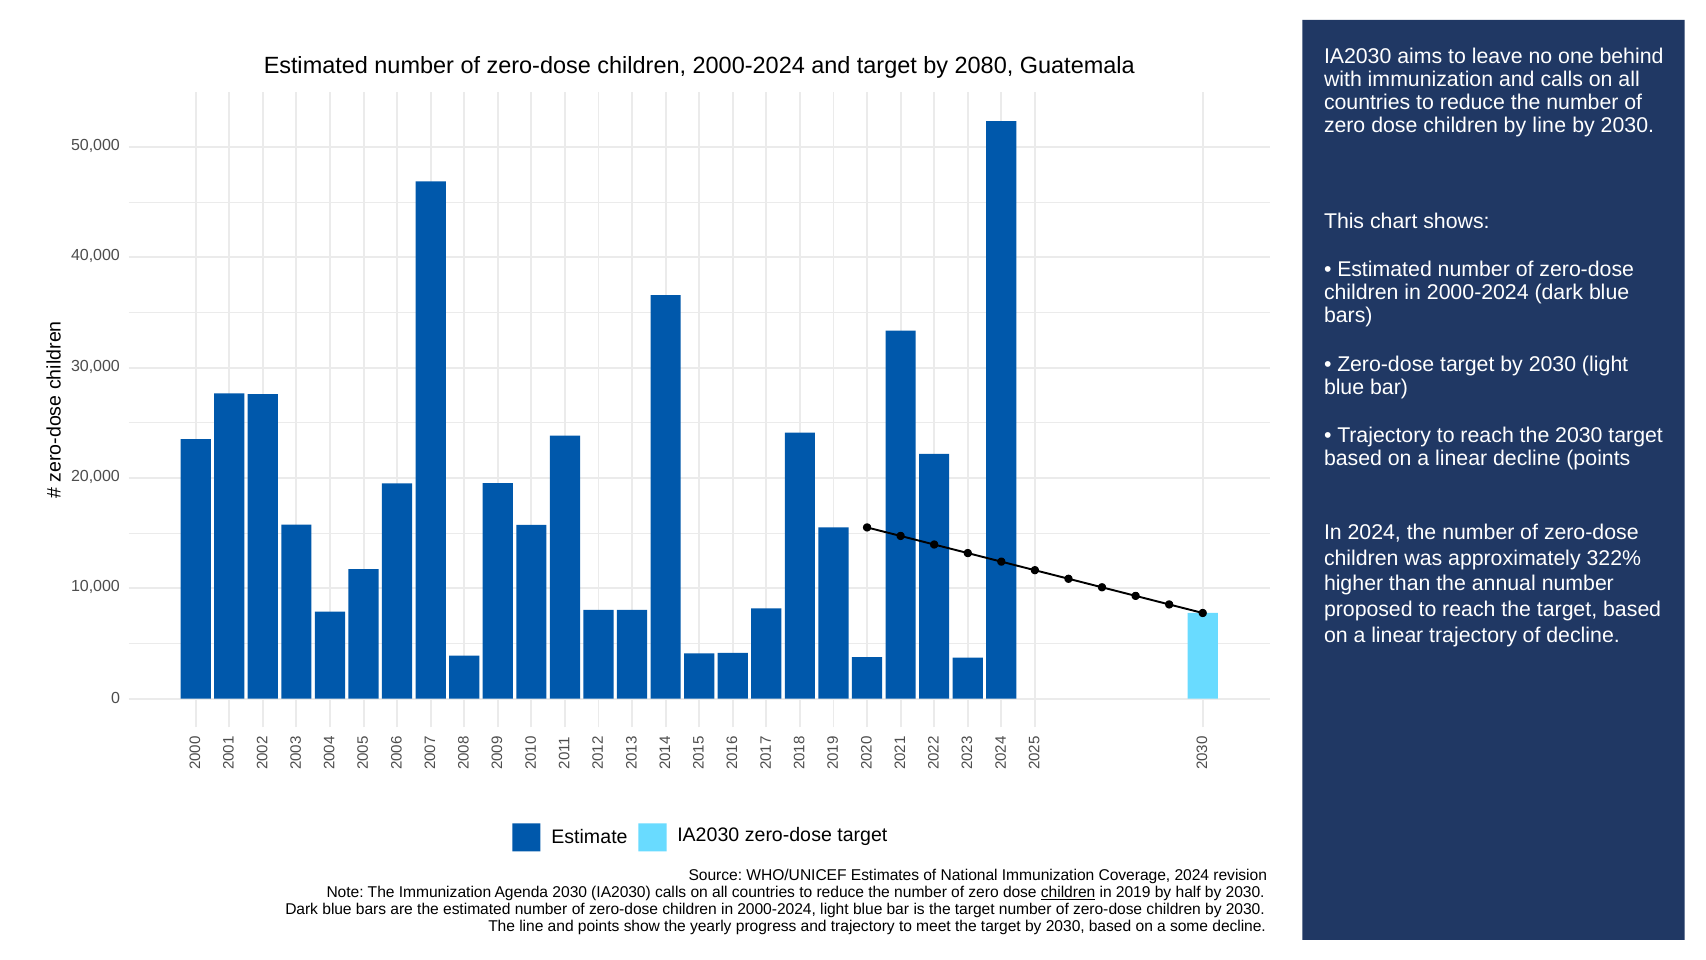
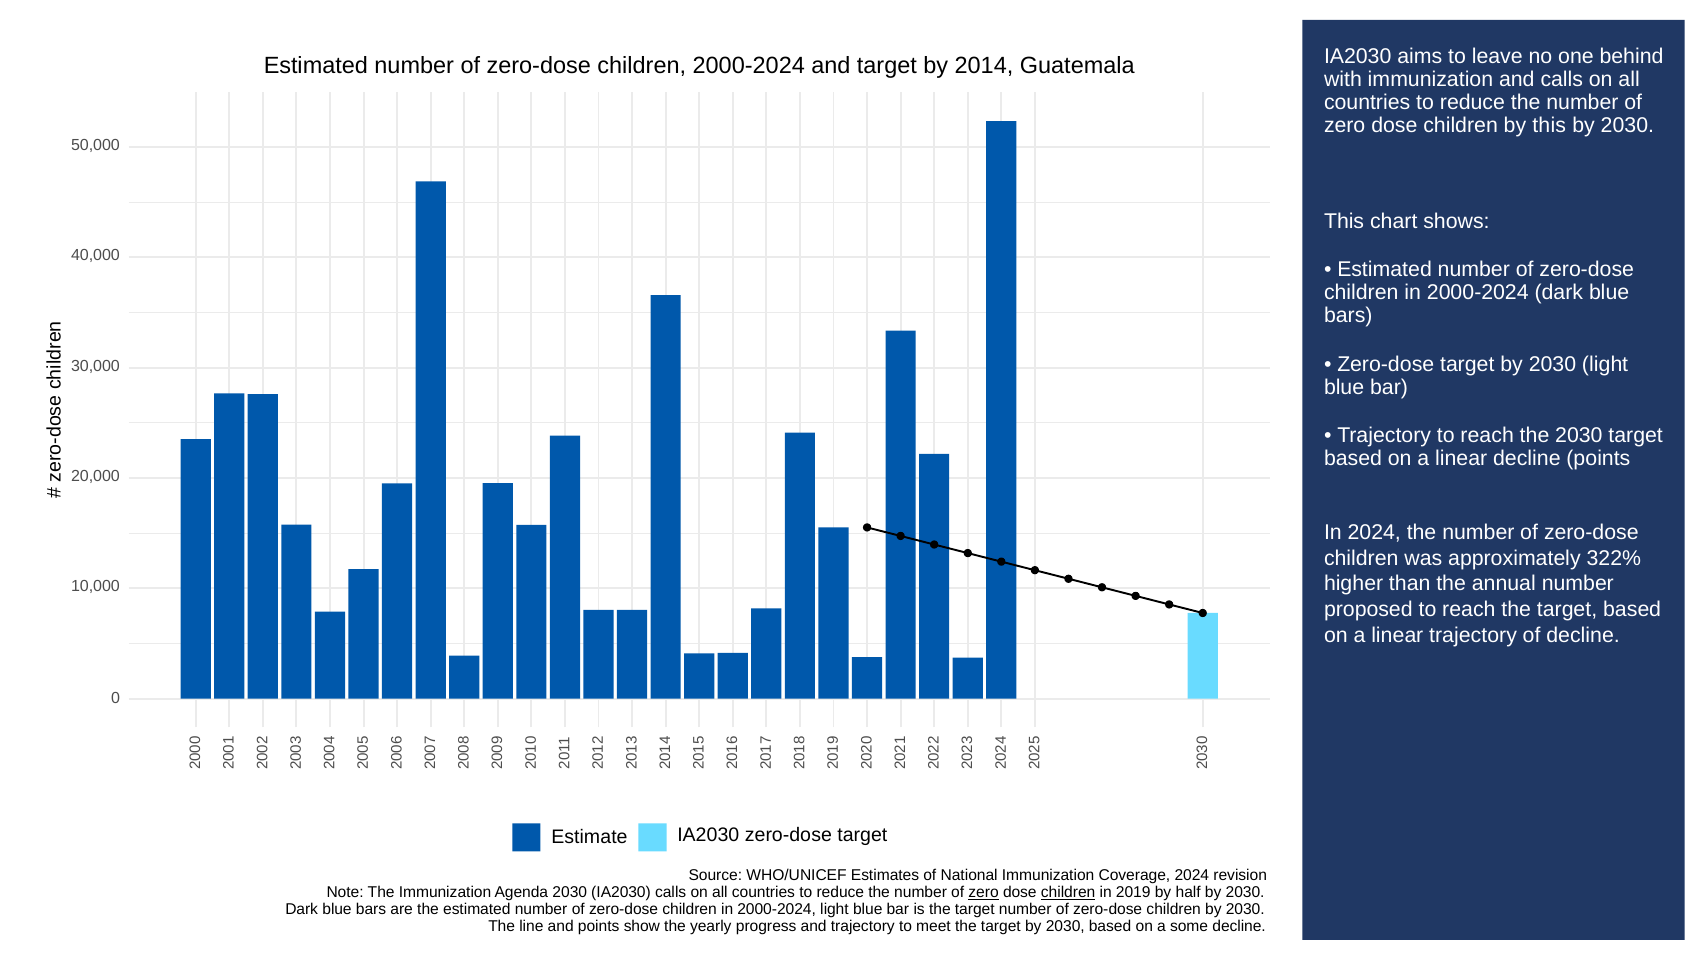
2080: 2080 -> 2014 (984, 66)
by line: line -> this (1549, 125)
zero underline: none -> present (984, 892)
